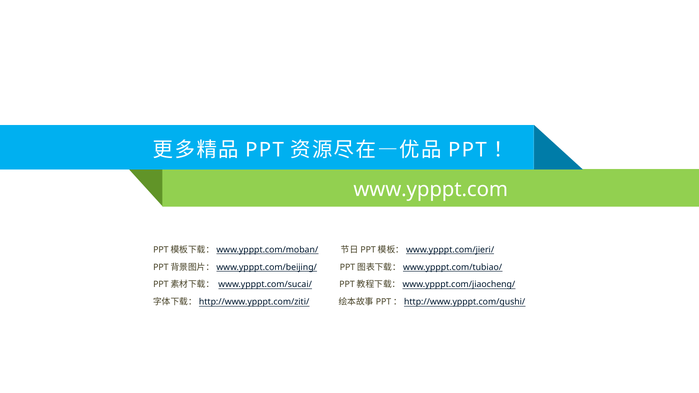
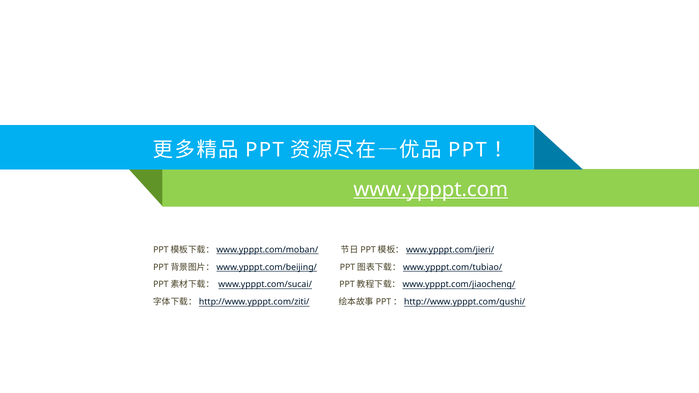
www.ypppt.com underline: none -> present (431, 189)
